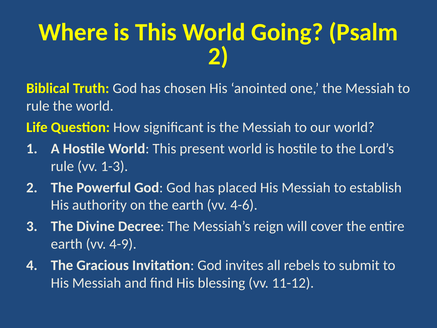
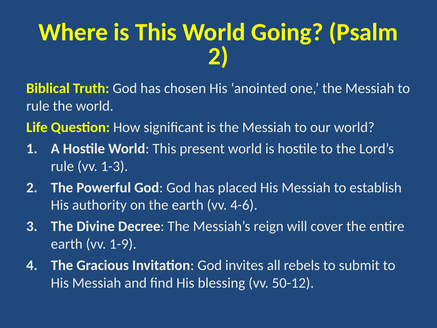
4-9: 4-9 -> 1-9 (123, 244)
11-12: 11-12 -> 50-12 (293, 283)
